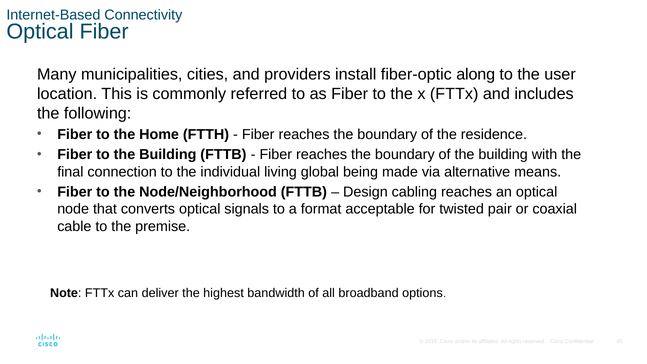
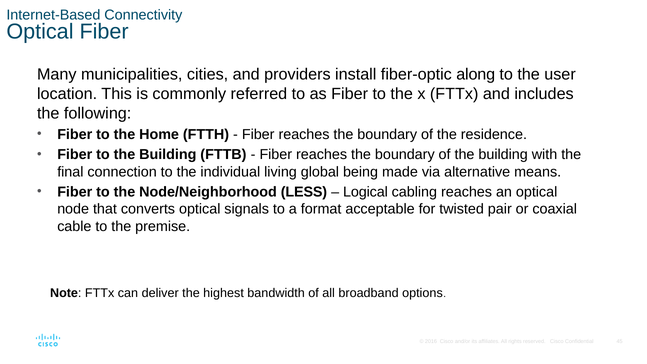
Node/Neighborhood FTTB: FTTB -> LESS (304, 192)
Design: Design -> Logical (365, 192)
